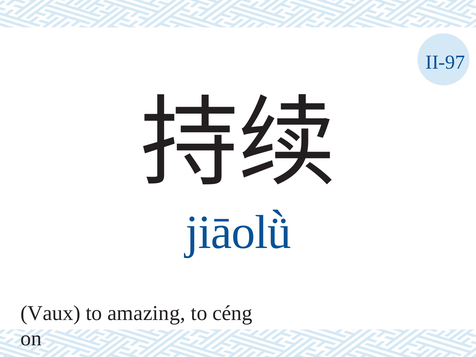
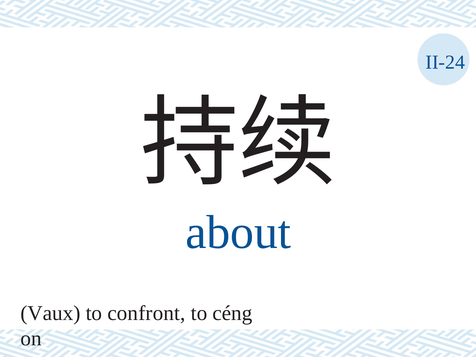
II-97: II-97 -> II-24 (445, 62)
jiāolǜ: jiāolǜ -> about (238, 232)
amazing: amazing -> confront (146, 313)
